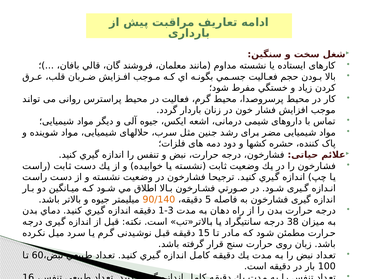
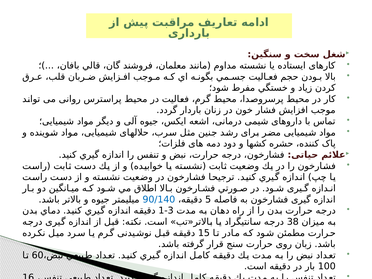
90/140 colour: orange -> blue (159, 199)
